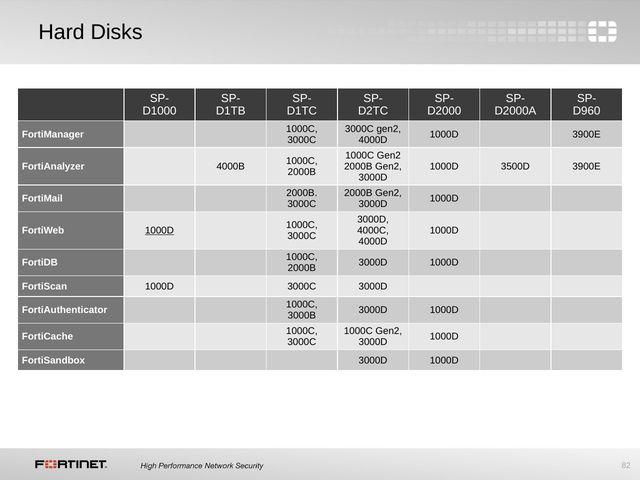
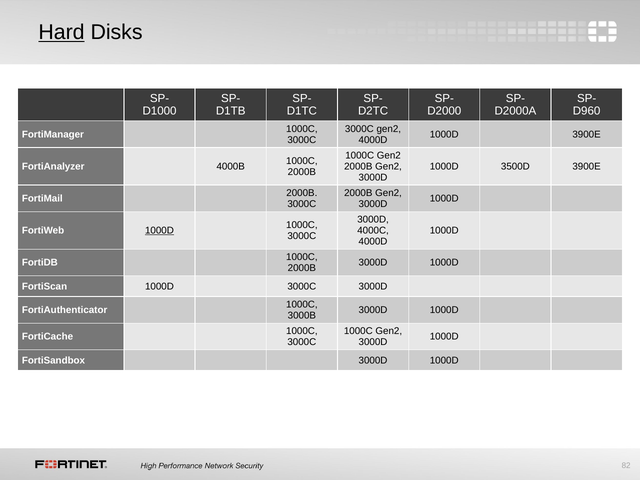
Hard underline: none -> present (61, 32)
